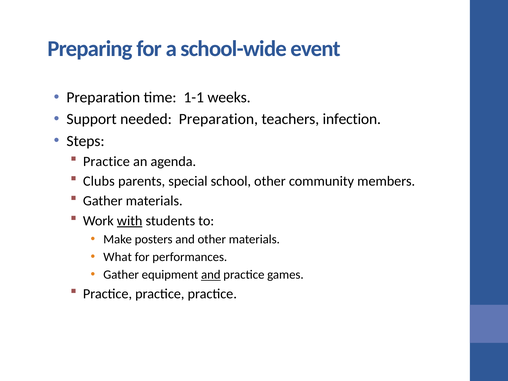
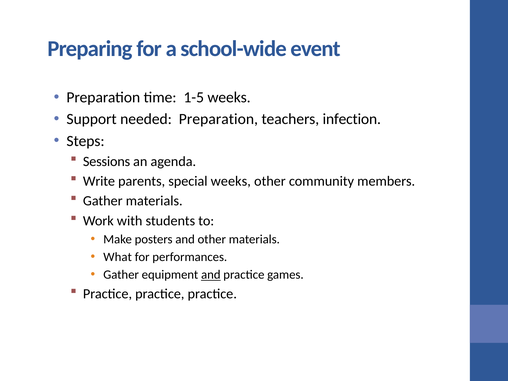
1-1: 1-1 -> 1-5 (194, 97)
Practice: Practice -> Sessions (107, 161)
Clubs: Clubs -> Write (99, 181)
special school: school -> weeks (231, 181)
with underline: present -> none (130, 221)
